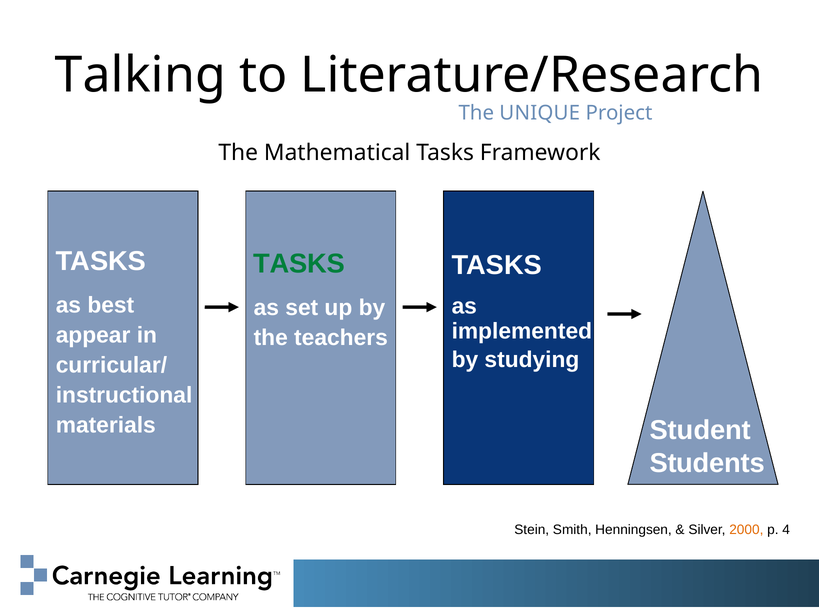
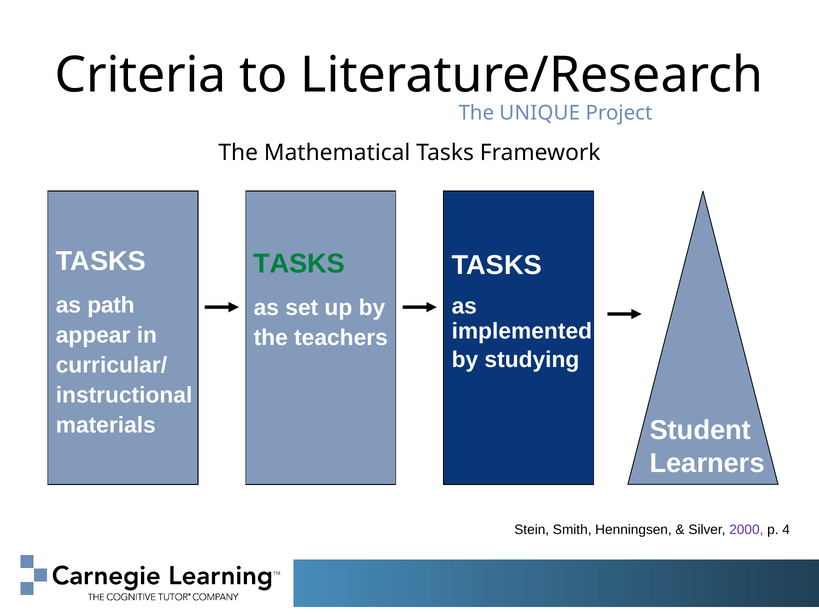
Talking: Talking -> Criteria (141, 75)
best: best -> path (111, 305)
Students: Students -> Learners (707, 463)
2000 colour: orange -> purple (746, 530)
